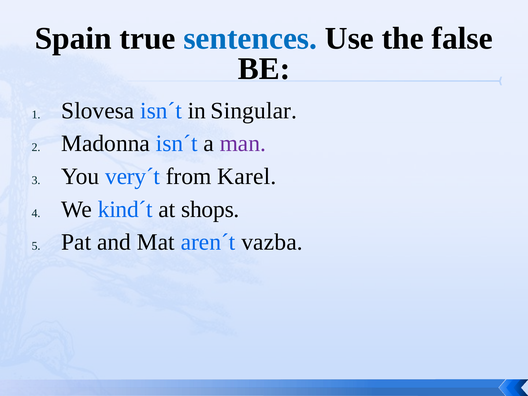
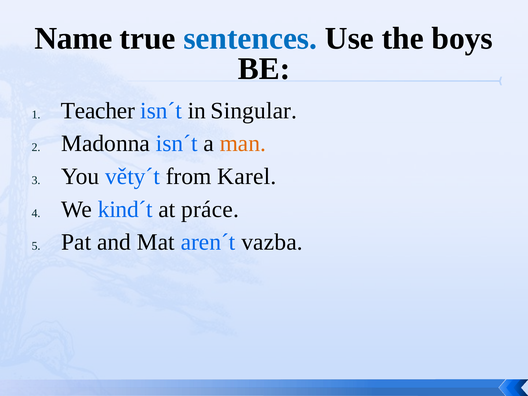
Spain: Spain -> Name (73, 38)
false: false -> boys (462, 38)
Slovesa: Slovesa -> Teacher (98, 111)
man colour: purple -> orange (243, 144)
very´t: very´t -> věty´t (133, 176)
shops: shops -> práce (210, 209)
